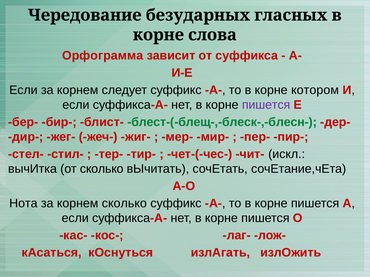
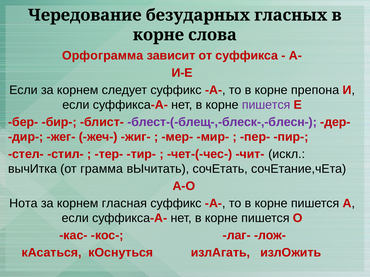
котором: котором -> препона (315, 90)
блест-(-блещ-,-блеск-,-блесн- colour: green -> purple (222, 122)
от сколько: сколько -> грамма (102, 169)
корнем сколько: сколько -> гласная (124, 204)
